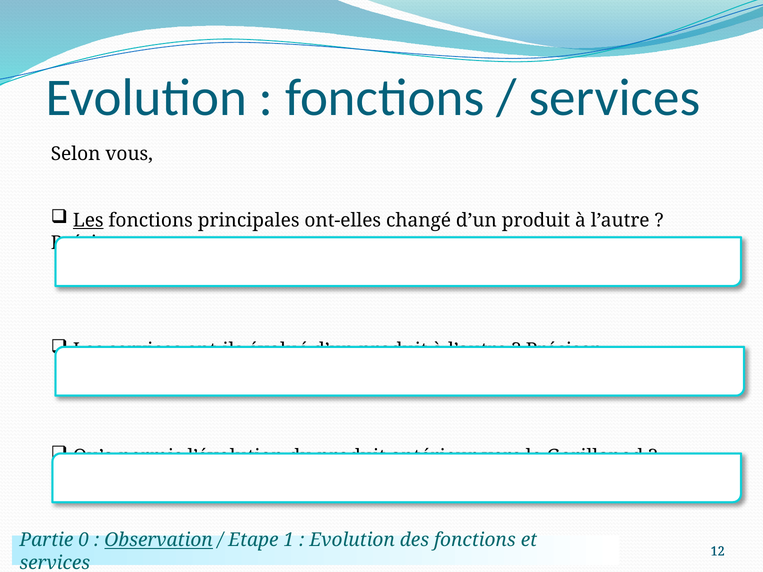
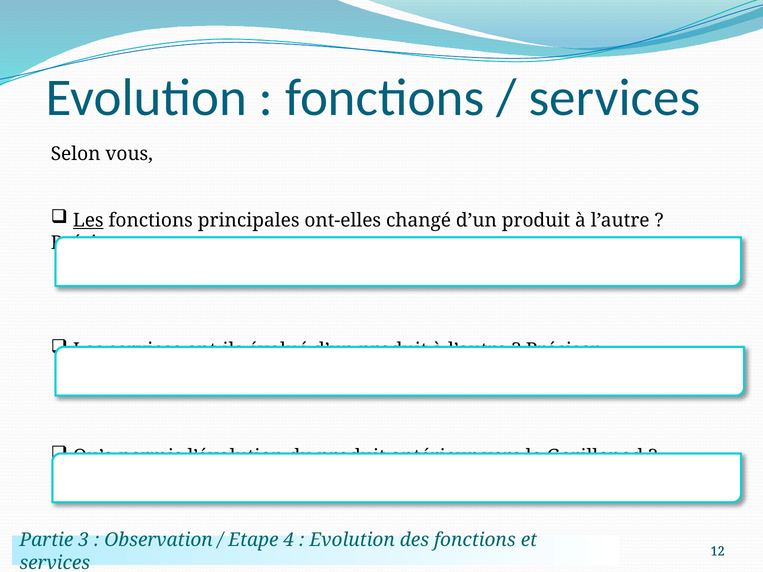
0: 0 -> 3 (84, 540)
Observation underline: present -> none (159, 540)
1: 1 -> 4 (289, 540)
